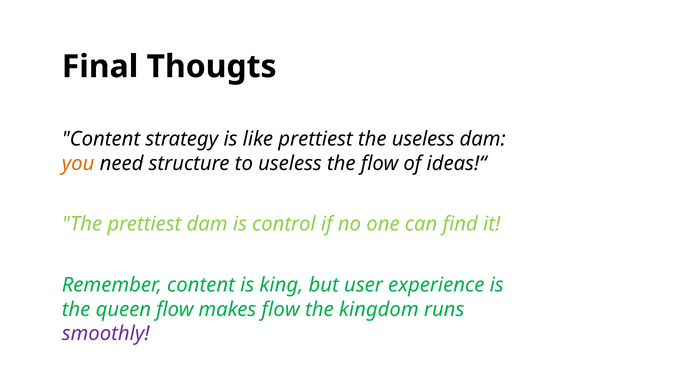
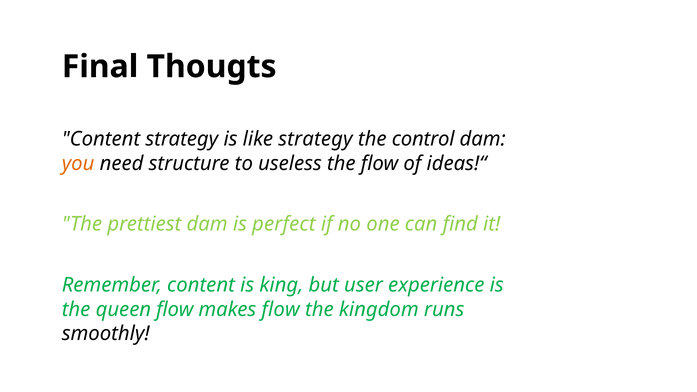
like prettiest: prettiest -> strategy (315, 139)
the useless: useless -> control (423, 139)
control: control -> perfect (284, 224)
smoothly colour: purple -> black (106, 334)
